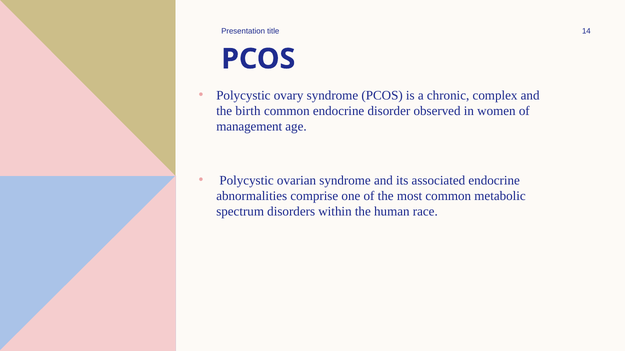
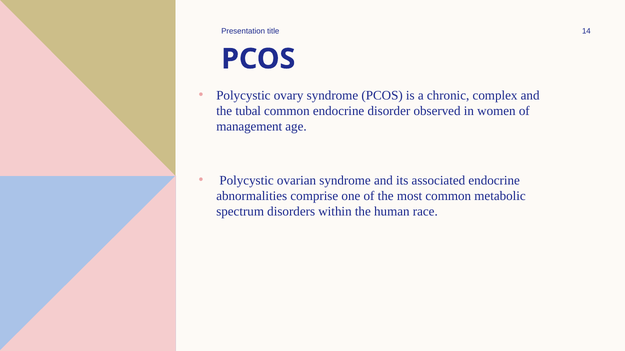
birth: birth -> tubal (248, 111)
